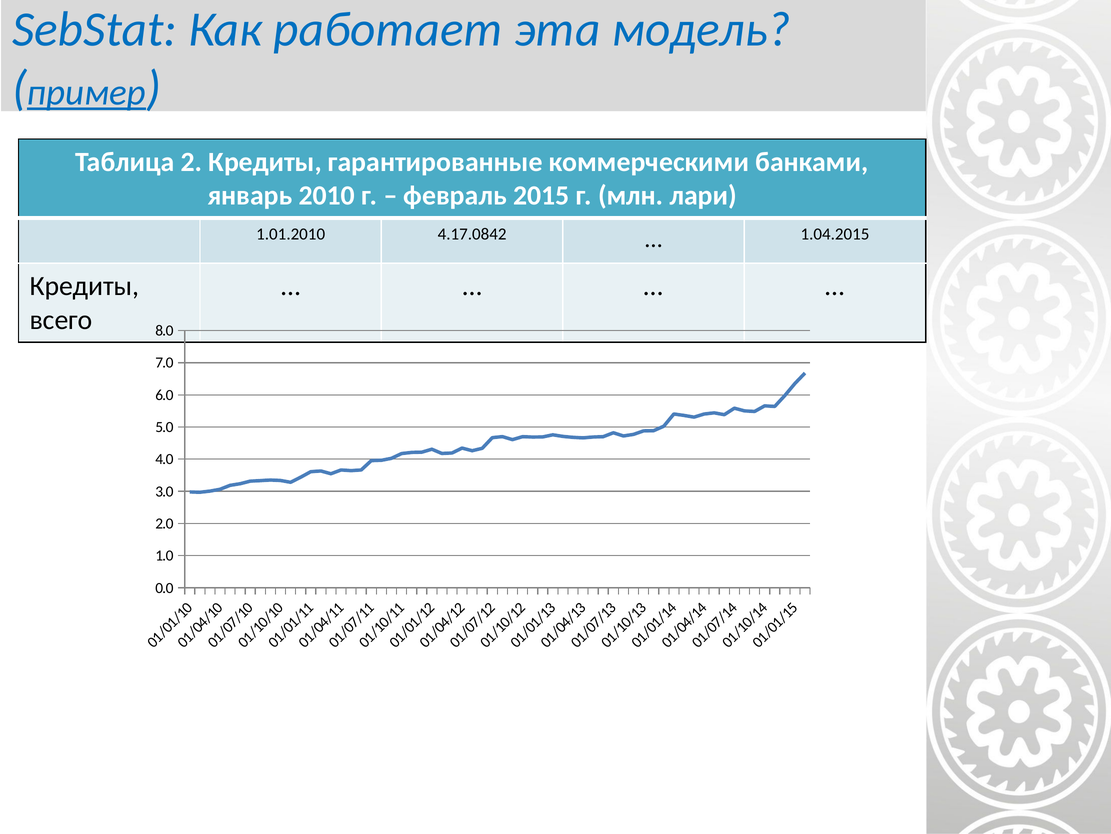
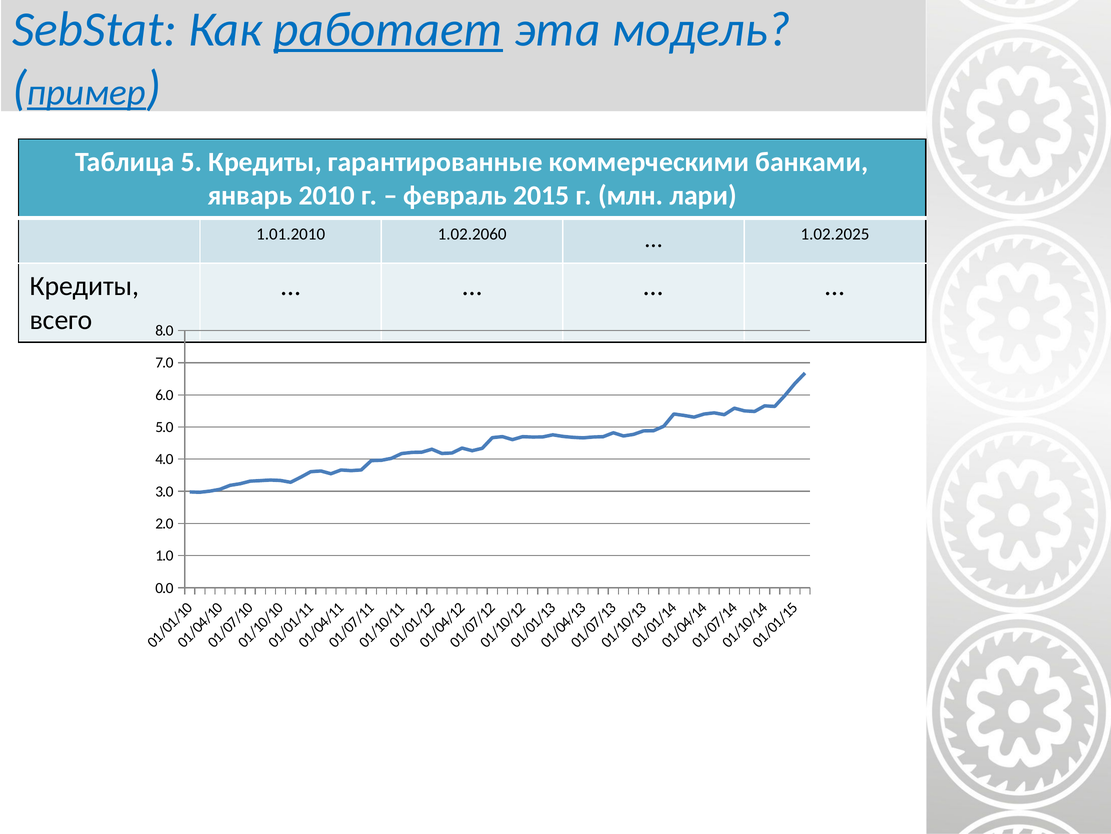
работает underline: none -> present (388, 29)
Таблица 2: 2 -> 5 (191, 162)
4.17.0842: 4.17.0842 -> 1.02.2060 (472, 234)
1.04.2015: 1.04.2015 -> 1.02.2025 (835, 234)
